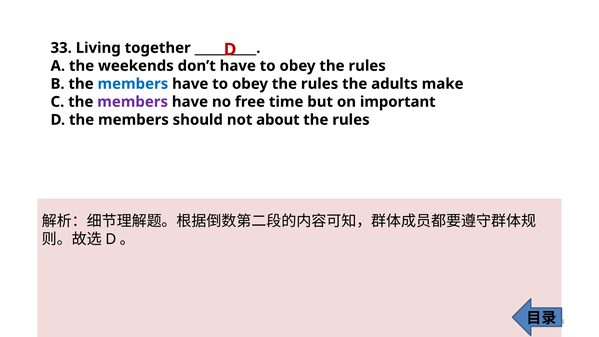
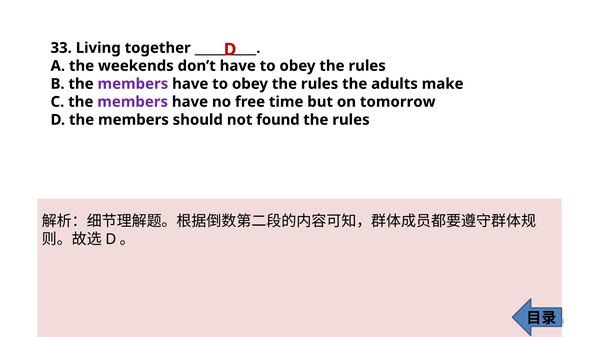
members colour: blue -> purple (133, 84)
important: important -> tomorrow (398, 102)
about: about -> found (278, 120)
